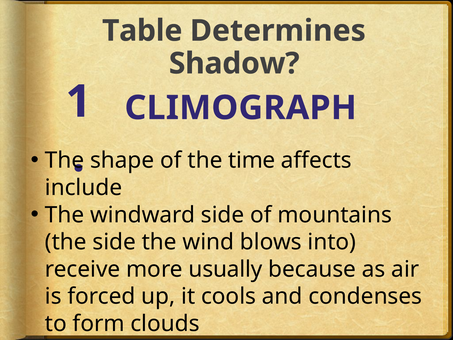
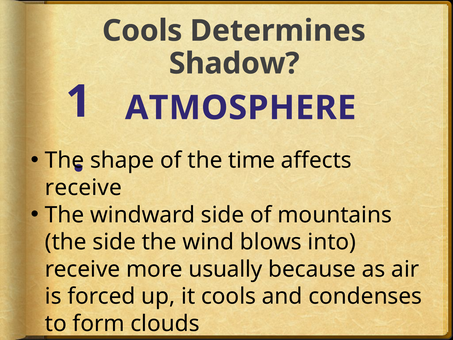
Table: Table -> Cools (142, 31)
CLIMOGRAPH: CLIMOGRAPH -> ATMOSPHERE (241, 108)
include: include -> receive (83, 188)
